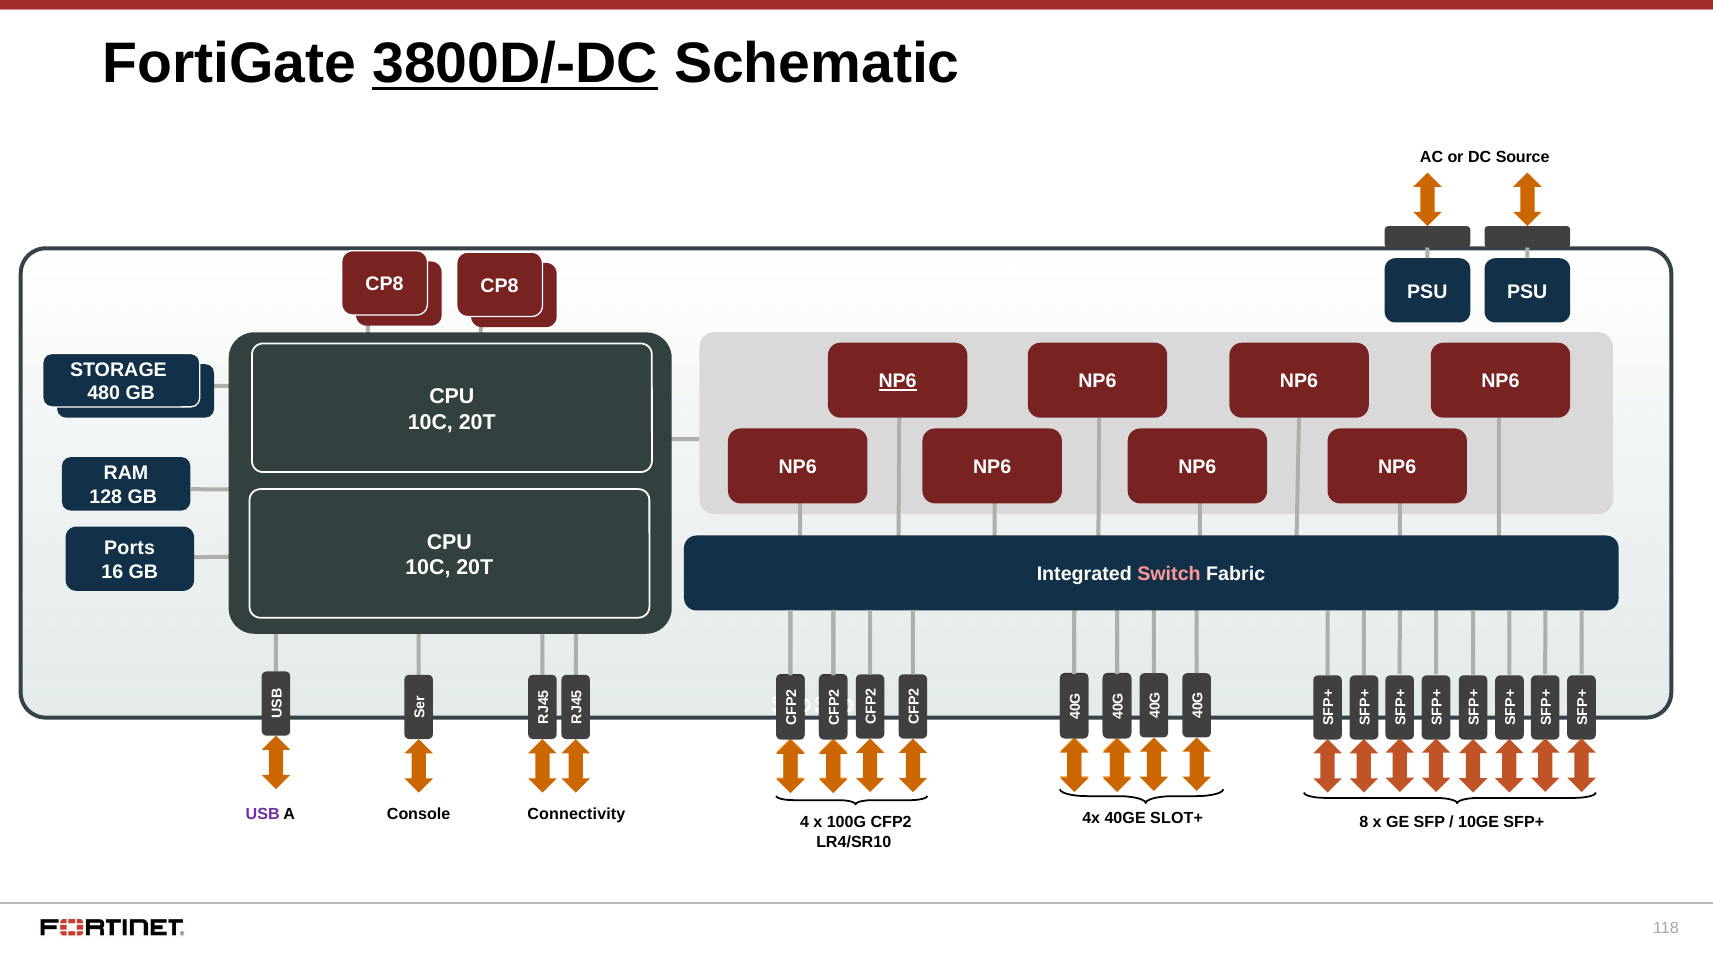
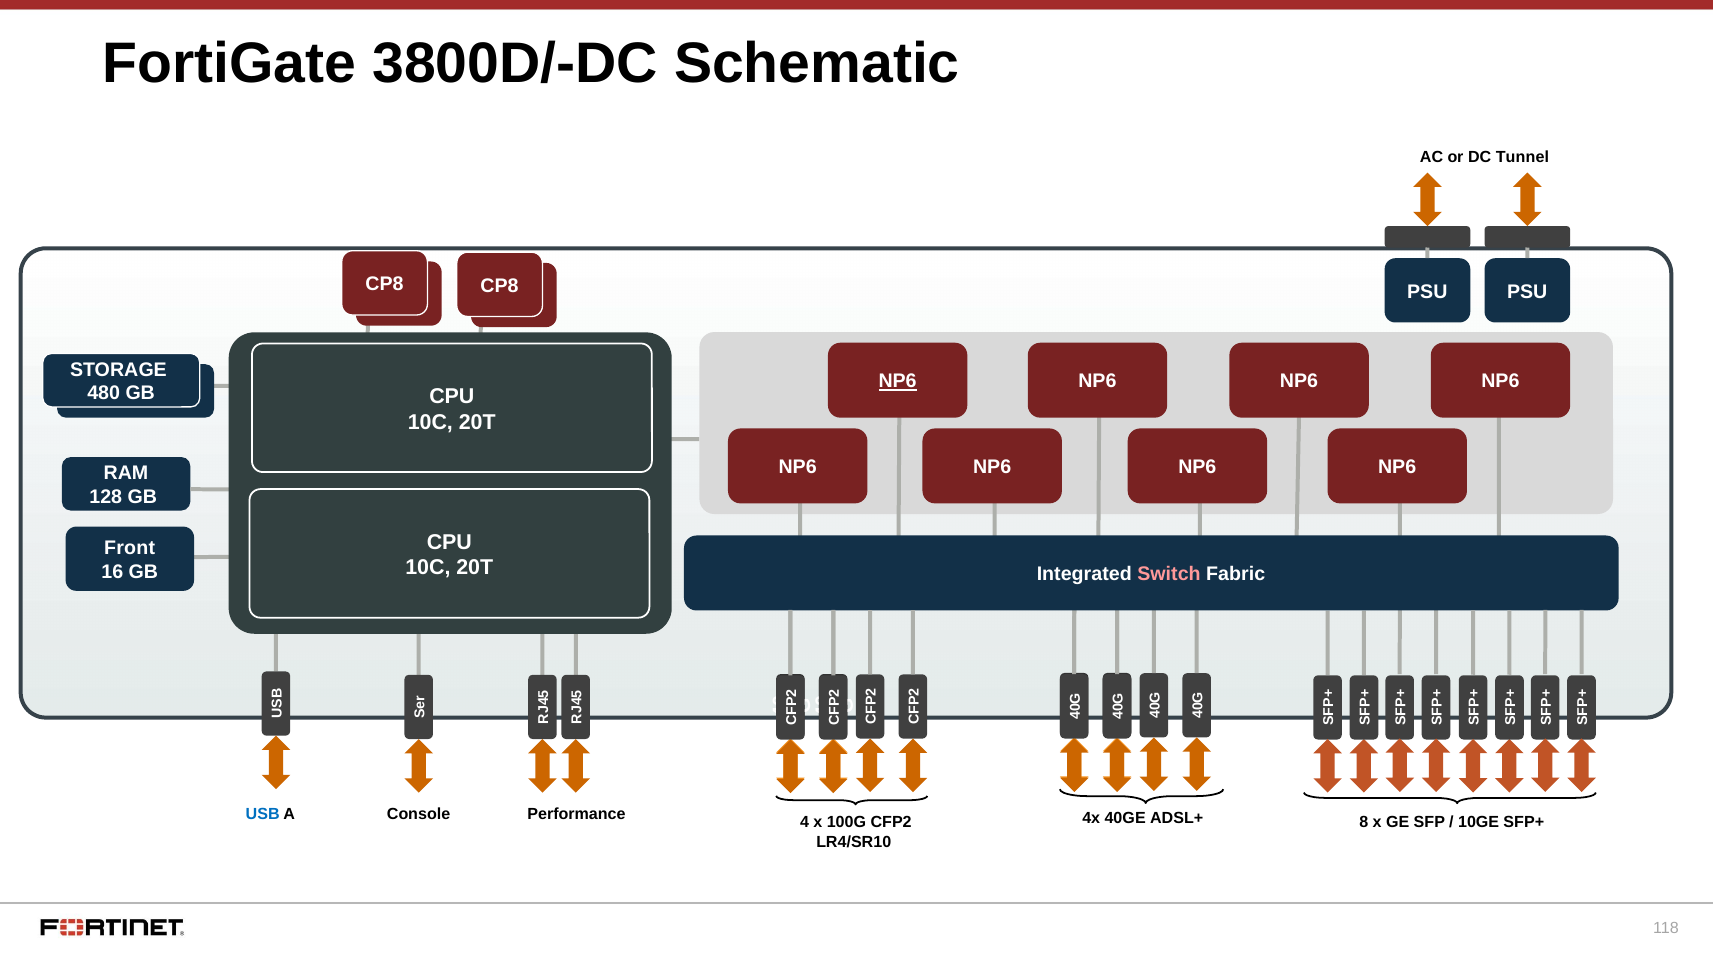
3800D/-DC underline: present -> none (515, 64)
Source: Source -> Tunnel (1522, 158)
Ports: Ports -> Front (130, 548)
USB colour: purple -> blue (263, 814)
Connectivity: Connectivity -> Performance (577, 814)
SLOT+: SLOT+ -> ADSL+ (1177, 818)
